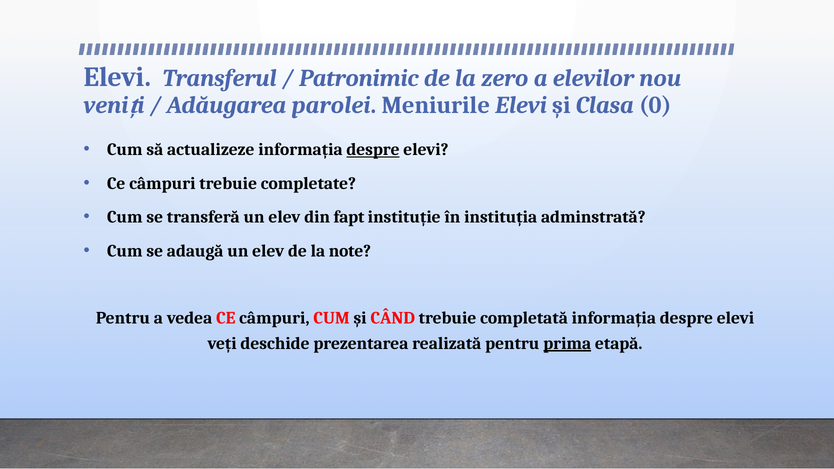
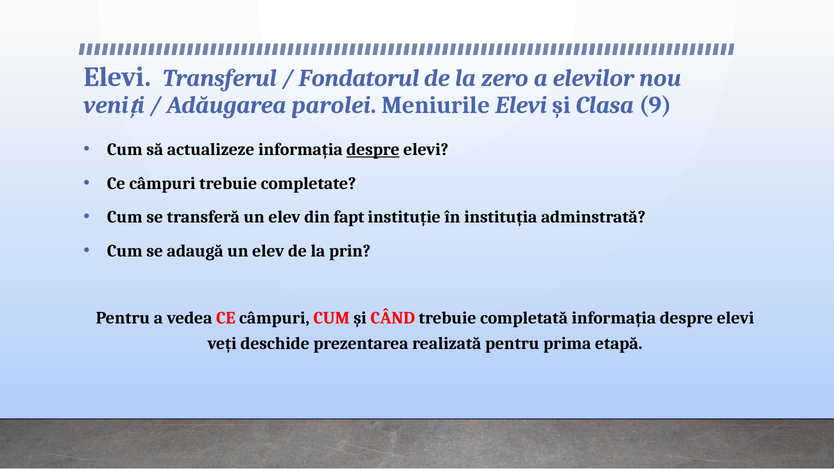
Patronimic: Patronimic -> Fondatorul (359, 78)
0: 0 -> 9 (655, 105)
note: note -> prin (350, 251)
prima underline: present -> none (567, 343)
